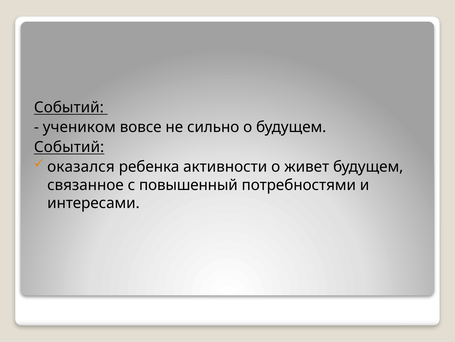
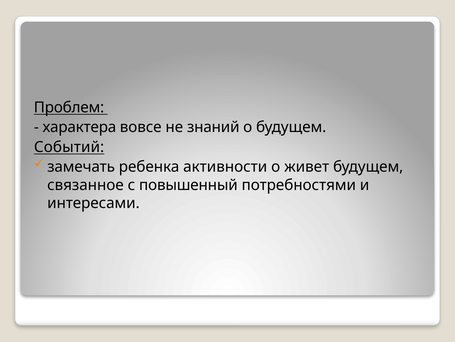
Событий: Событий -> Проблем (69, 107)
учеником: учеником -> характера (79, 127)
сильно: сильно -> знаний (213, 127)
оказался: оказался -> замечать (81, 166)
